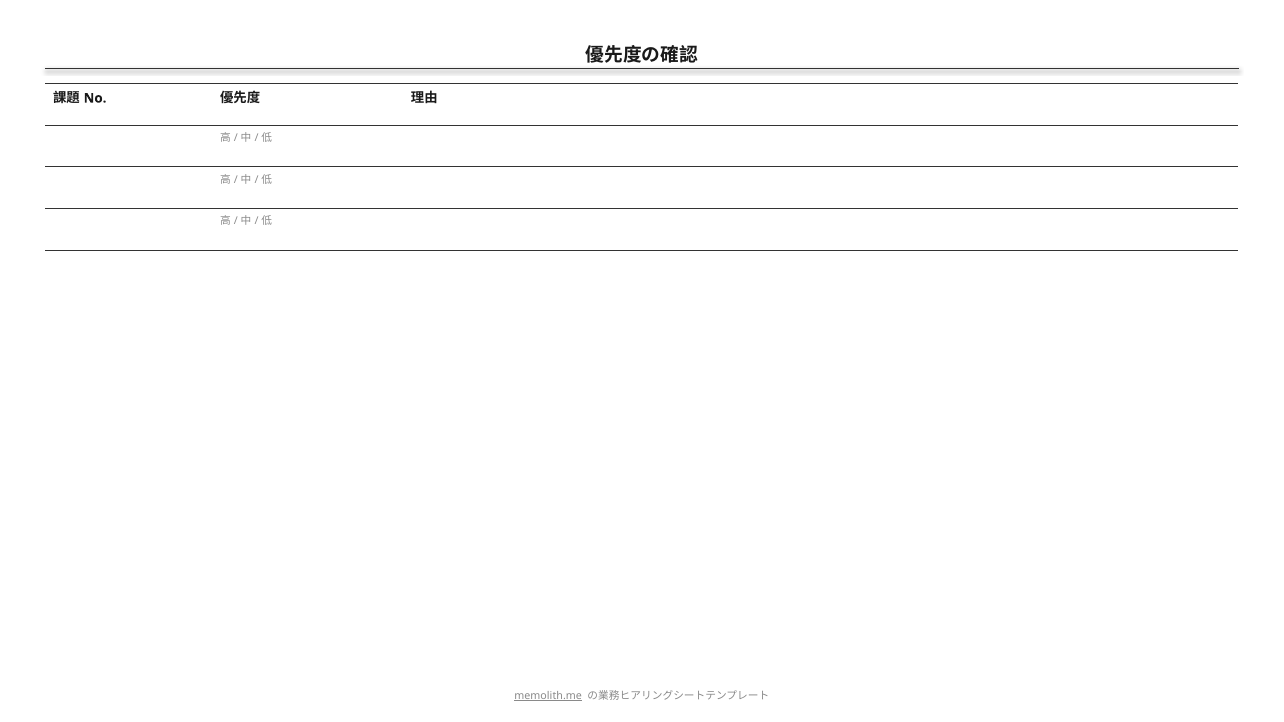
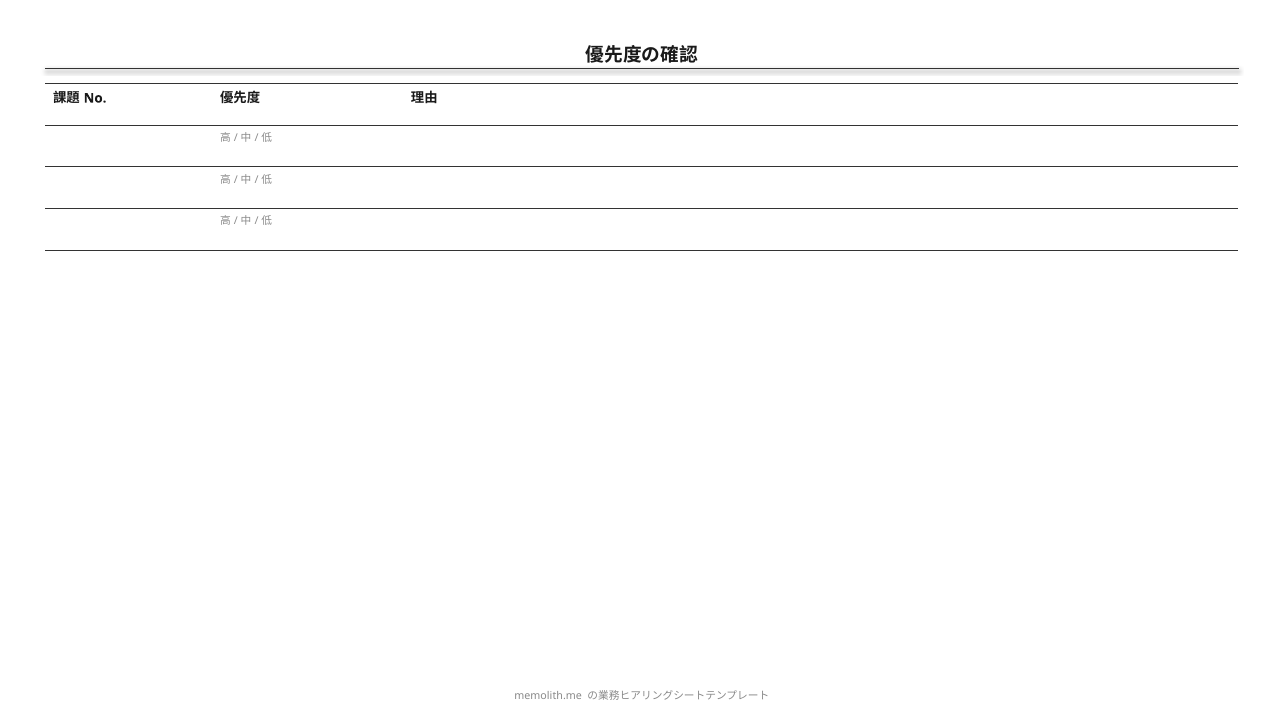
memolith.me underline: present -> none (548, 696)
